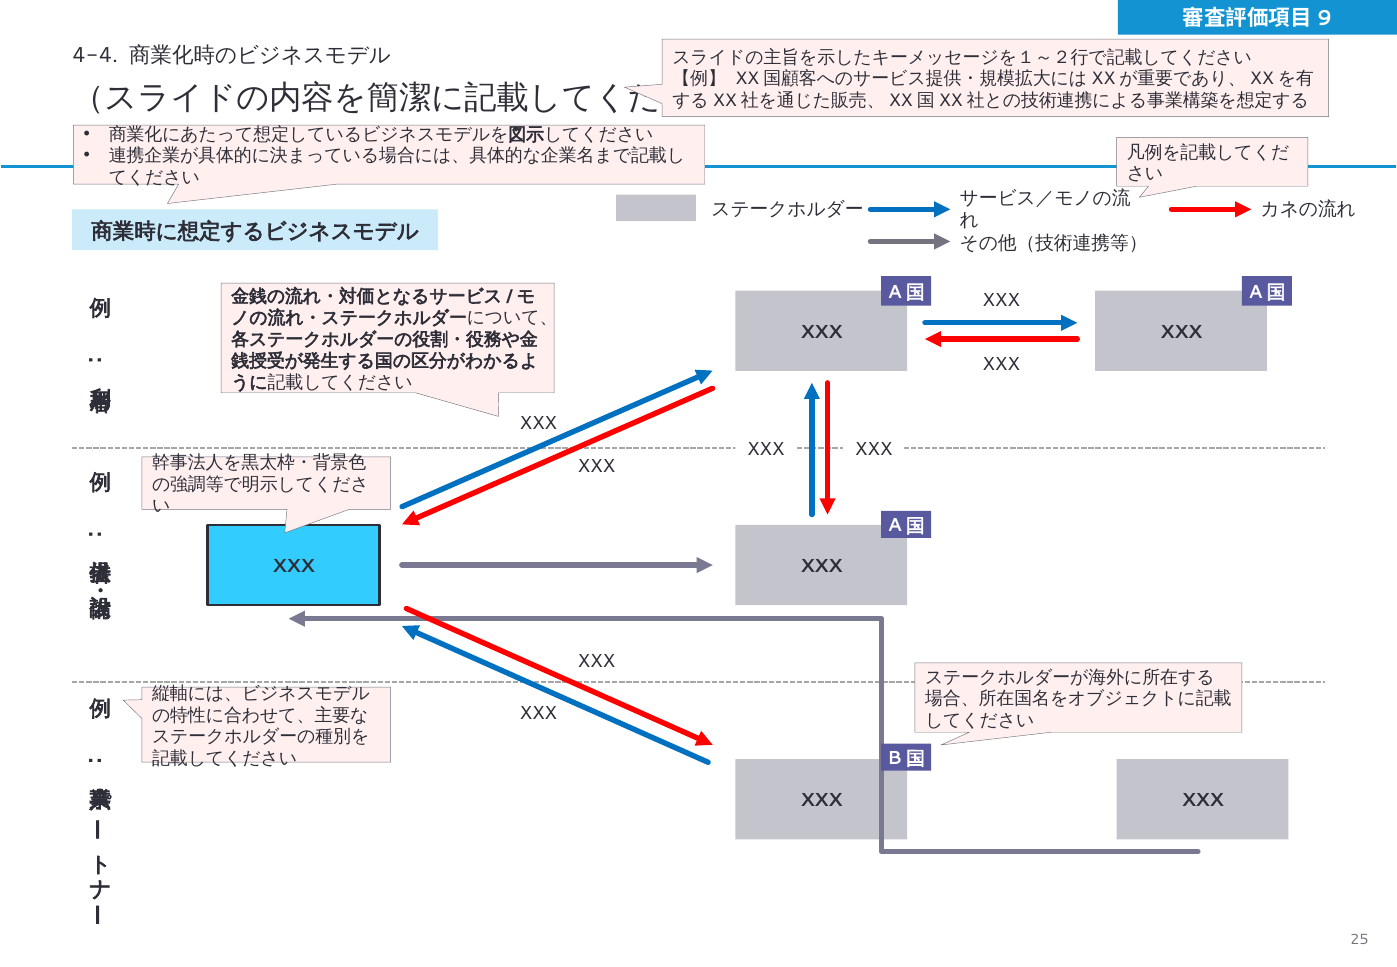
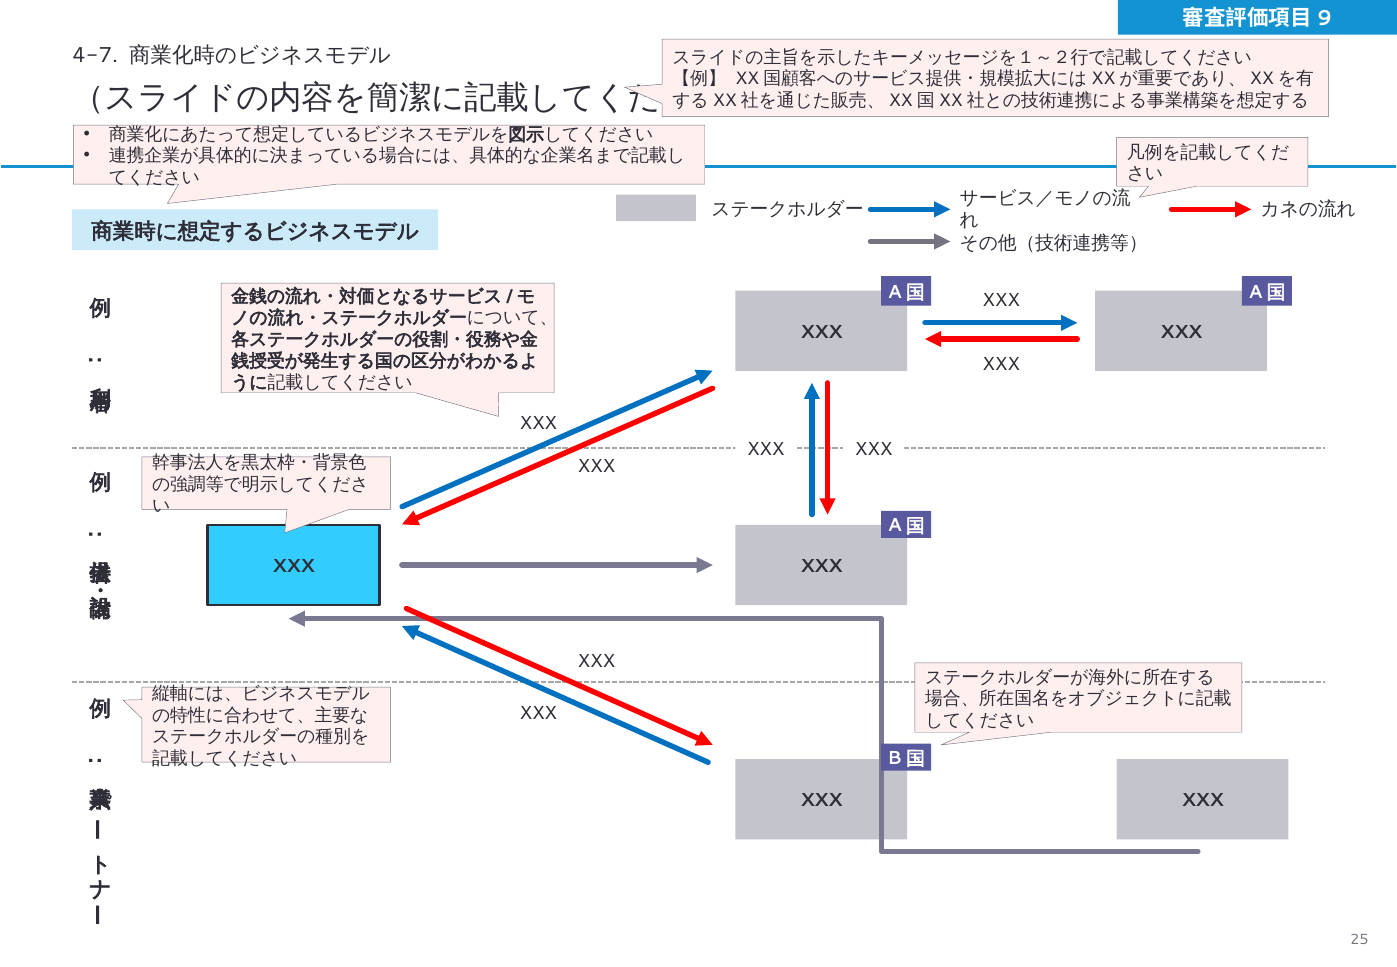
4-4: 4-4 -> 4-7 (95, 55)
